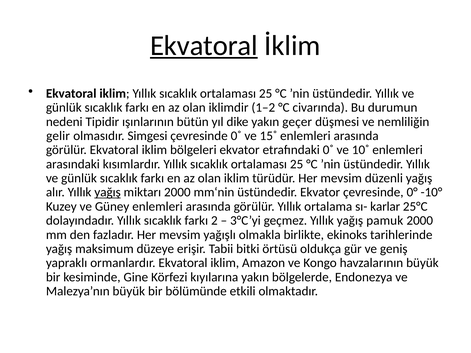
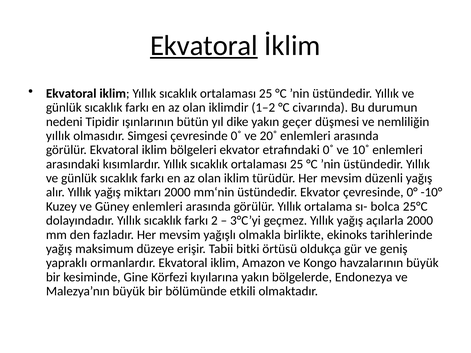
gelir: gelir -> yıllık (58, 136)
15˚: 15˚ -> 20˚ (268, 136)
yağış underline: present -> none (108, 192)
karlar: karlar -> bolca (385, 207)
pamuk: pamuk -> açılarla (385, 221)
